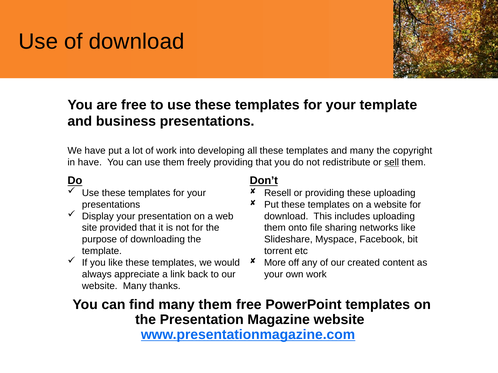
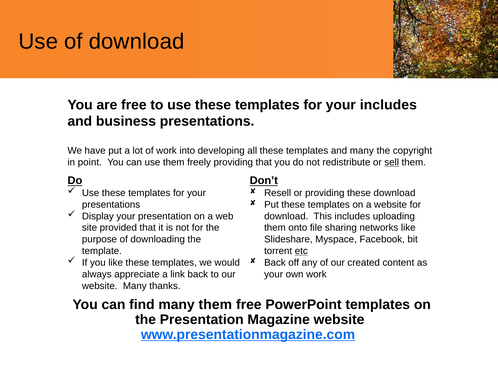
your template: template -> includes (388, 105)
in have: have -> point (90, 163)
these uploading: uploading -> download (395, 193)
etc underline: none -> present (301, 251)
More: More -> Back (275, 263)
